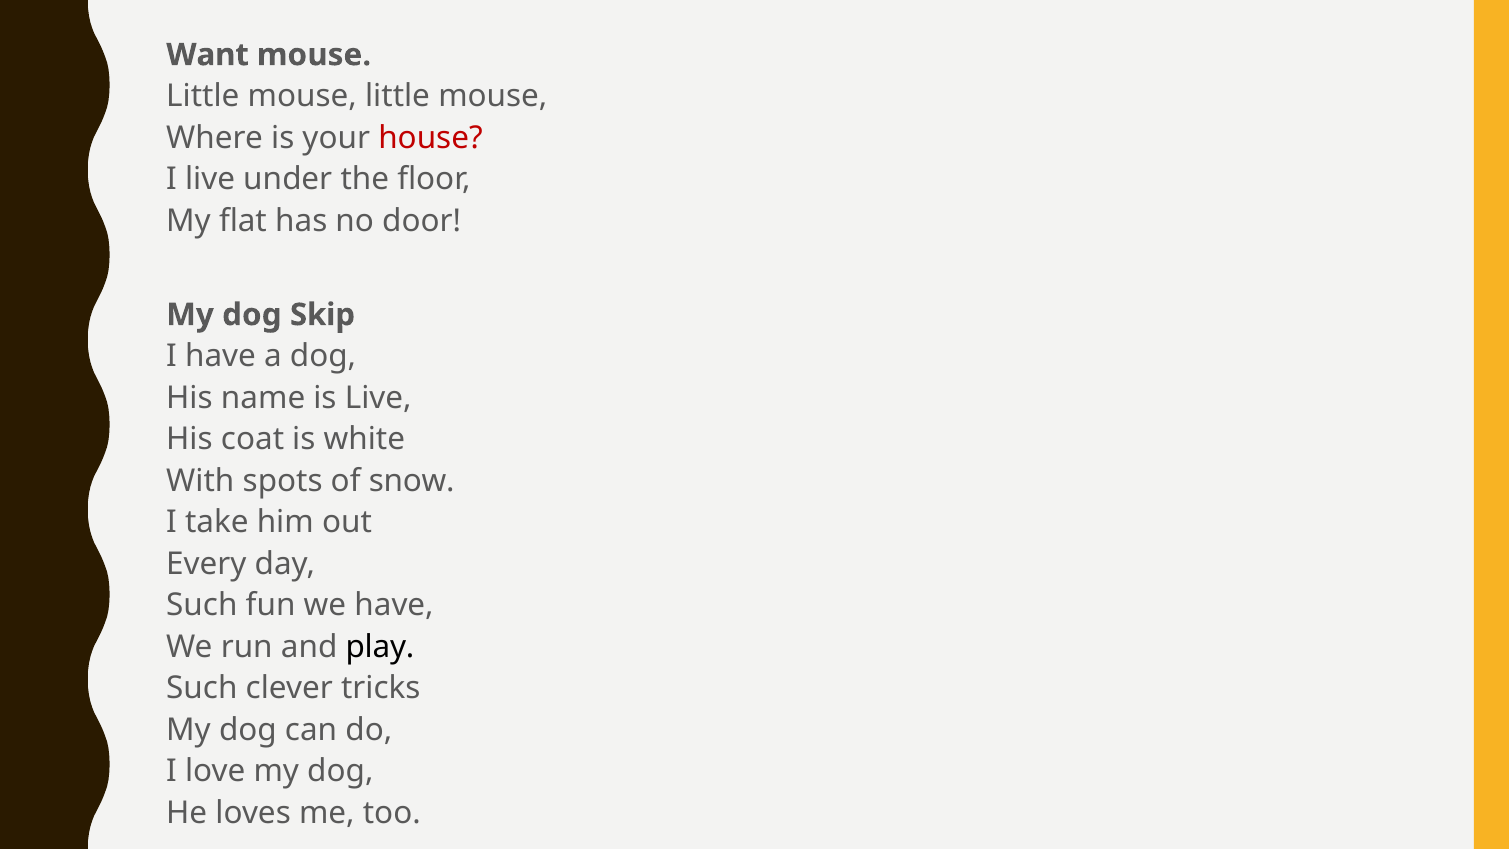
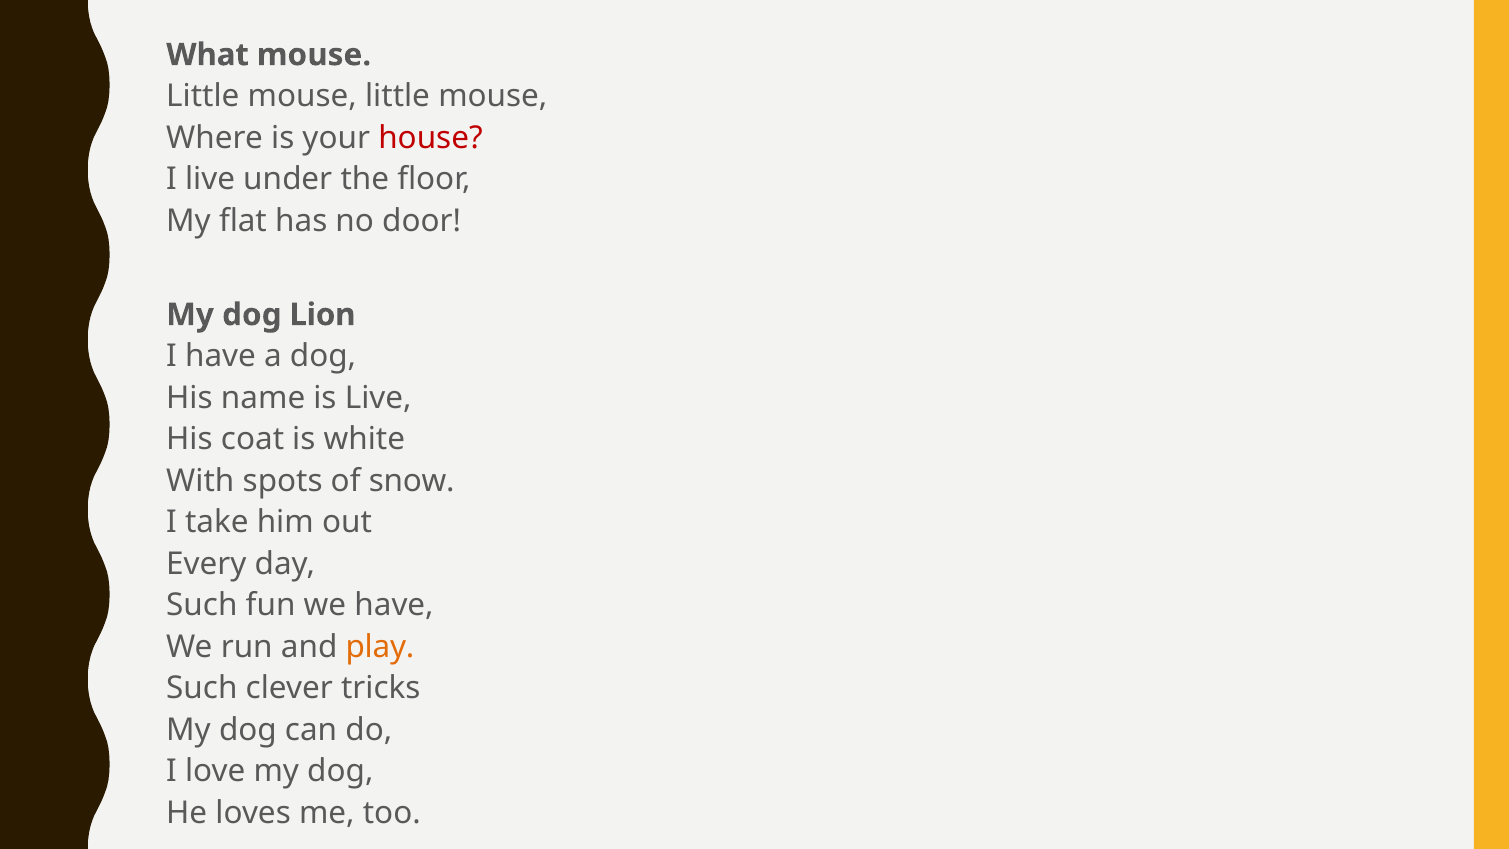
Want: Want -> What (208, 55)
Skip: Skip -> Lion (322, 315)
play colour: black -> orange (380, 647)
